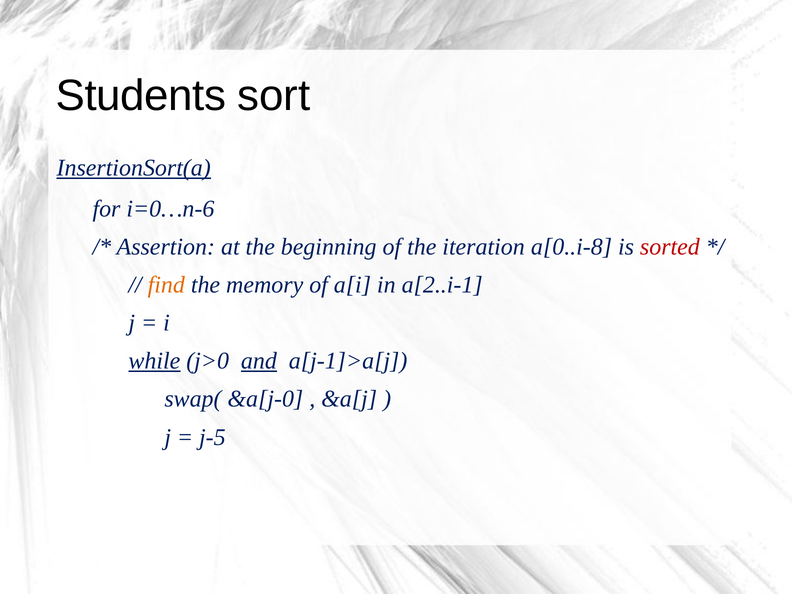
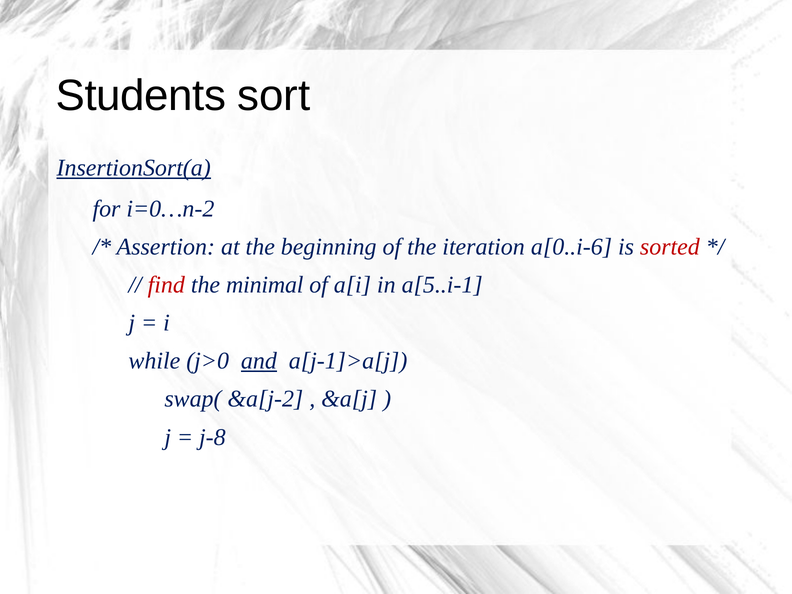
i=0…n-6: i=0…n-6 -> i=0…n-2 (170, 209)
a[0..i-8: a[0..i-8 -> a[0..i-6 (572, 247)
find colour: orange -> red (166, 285)
memory: memory -> minimal (265, 285)
a[2..i-1: a[2..i-1 -> a[5..i-1 (442, 285)
while underline: present -> none (154, 361)
&a[j-0: &a[j-0 -> &a[j-2 (265, 399)
j-5: j-5 -> j-8 (212, 437)
